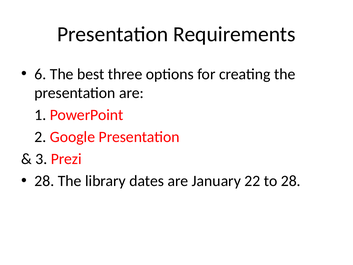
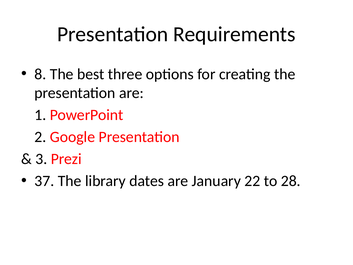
6: 6 -> 8 (40, 74)
28: 28 -> 37 (44, 181)
